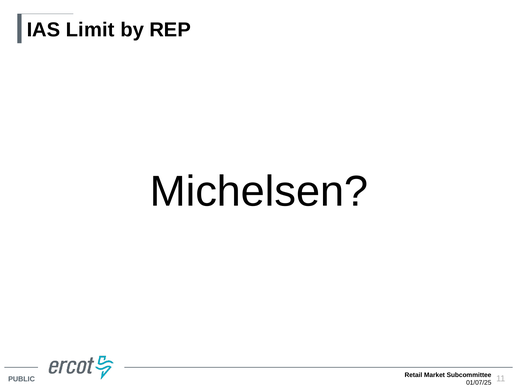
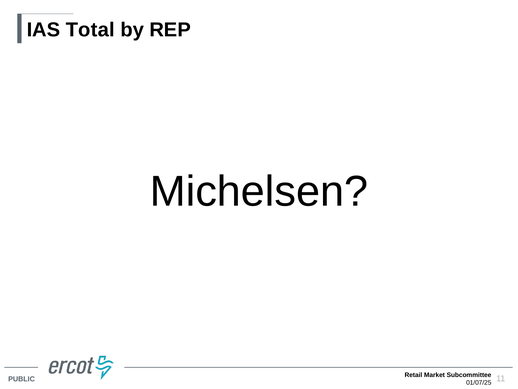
Limit: Limit -> Total (90, 30)
